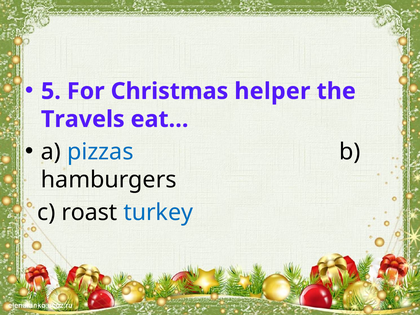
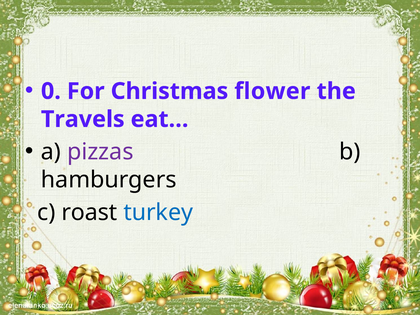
5: 5 -> 0 (51, 91)
helper: helper -> flower (272, 91)
pizzas colour: blue -> purple (100, 152)
